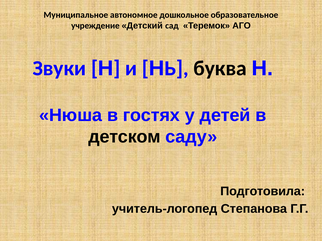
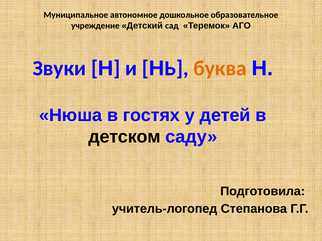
буква colour: black -> orange (220, 68)
